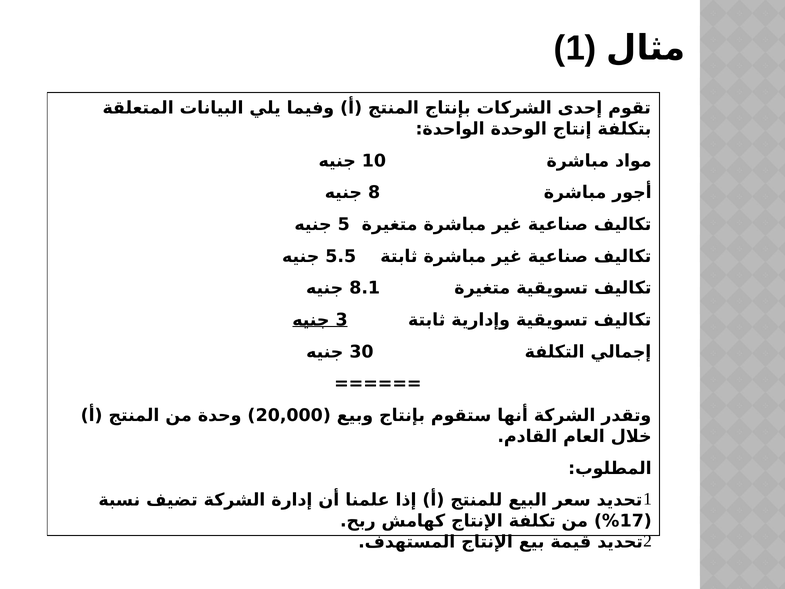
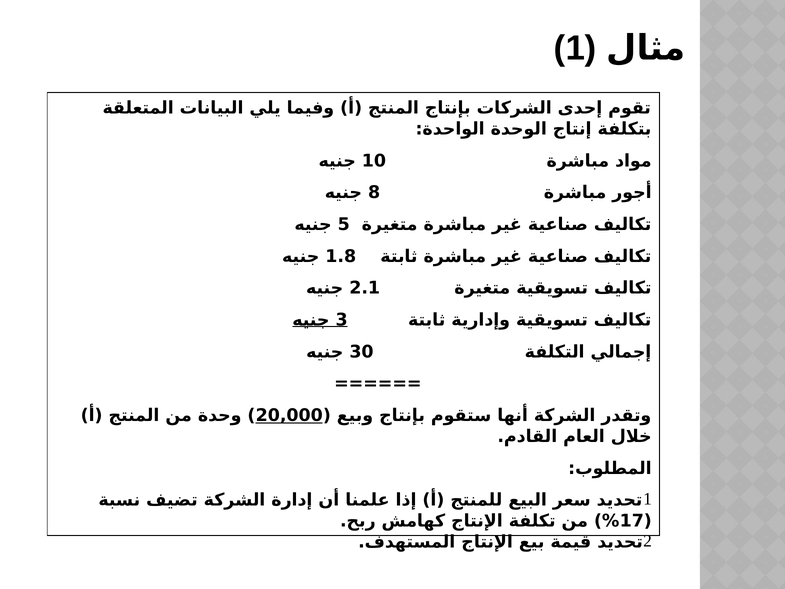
5.5: 5.5 -> 1.8 (341, 256)
8.1: 8.1 -> 2.1 (365, 288)
20,000 underline: none -> present (289, 415)
